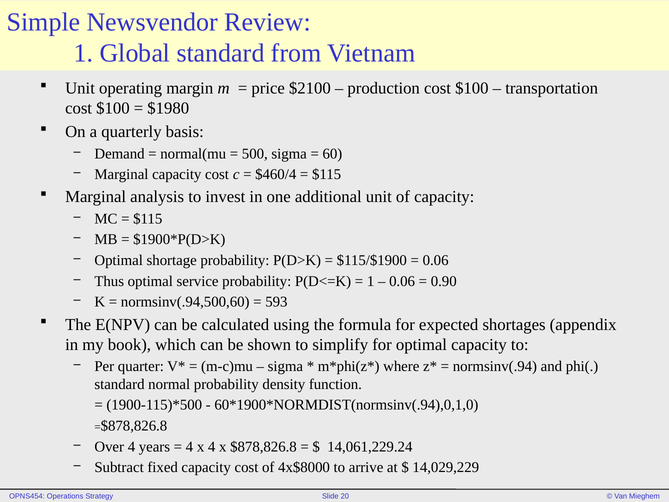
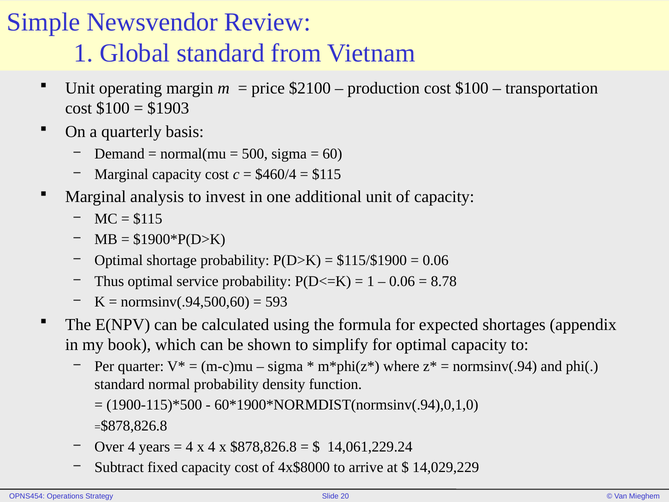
$1980: $1980 -> $1903 (168, 108)
0.90: 0.90 -> 8.78 (444, 281)
